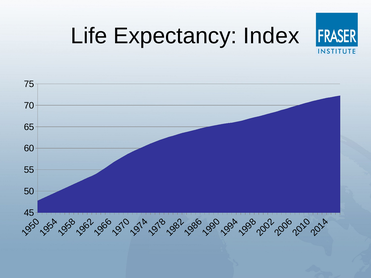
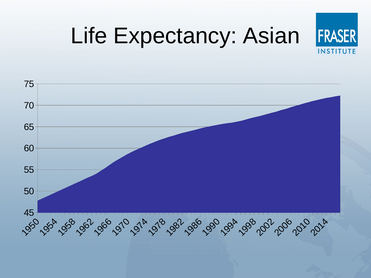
Index: Index -> Asian (271, 36)
